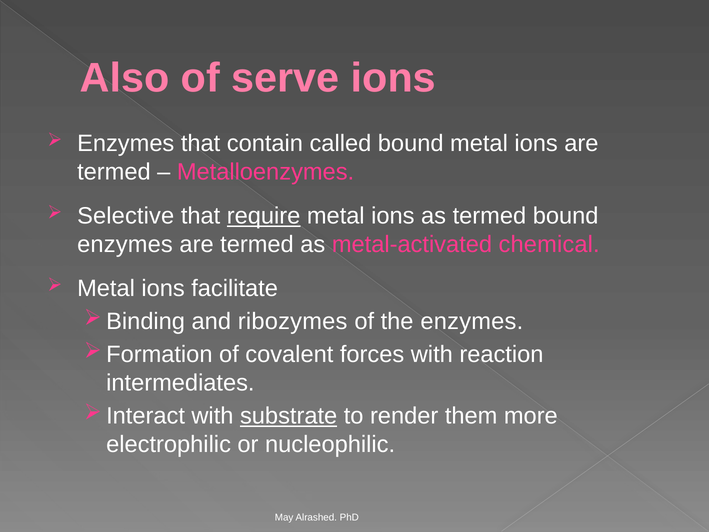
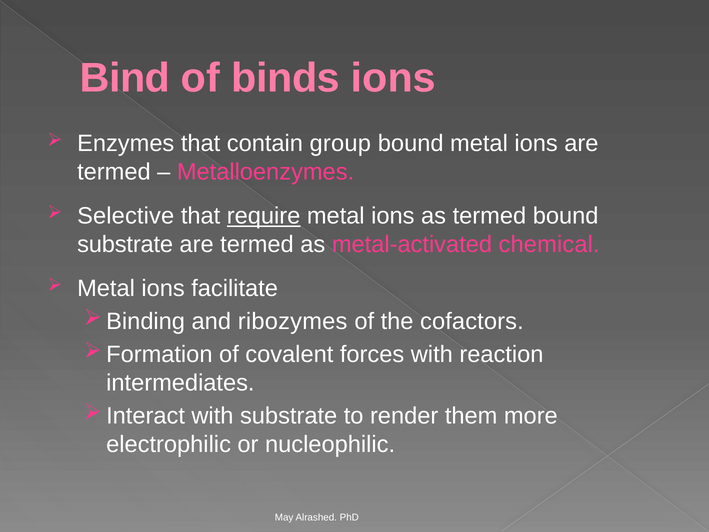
Also: Also -> Bind (125, 78)
serve: serve -> binds (286, 78)
called: called -> group (340, 143)
enzymes: enzymes -> substrate (125, 244)
the enzymes: enzymes -> cofactors (472, 321)
substrate underline: present -> none (289, 416)
